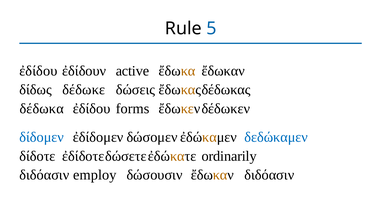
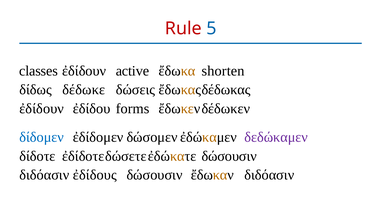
Rule colour: black -> red (183, 28)
ἐδίδου: ἐδίδου -> classes (39, 71)
ἔδωκα ἔδωκαν: ἔδωκαν -> shorten (223, 71)
δέδωκα: δέδωκα -> ἐδίδουν (42, 108)
δεδώκαμεν colour: blue -> purple (276, 137)
ordinarily: ordinarily -> δώσουσιν (229, 156)
employ: employ -> ἐδίδους (95, 174)
